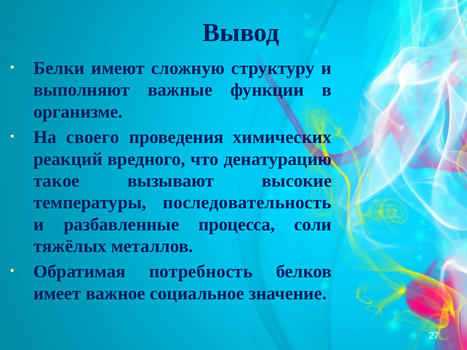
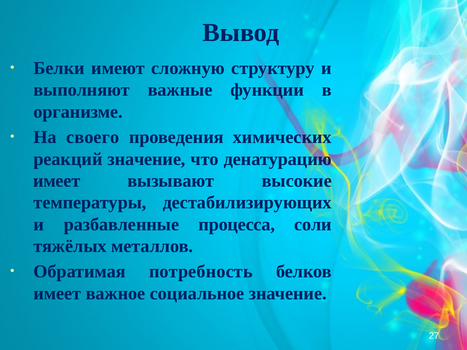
реакций вредного: вредного -> значение (147, 159)
такое: такое -> имеет (57, 181)
последовательность: последовательность -> дестабилизирующих (247, 203)
